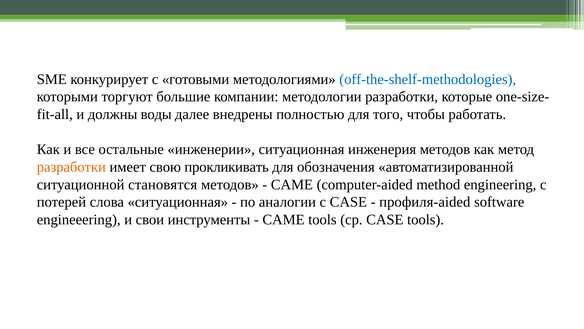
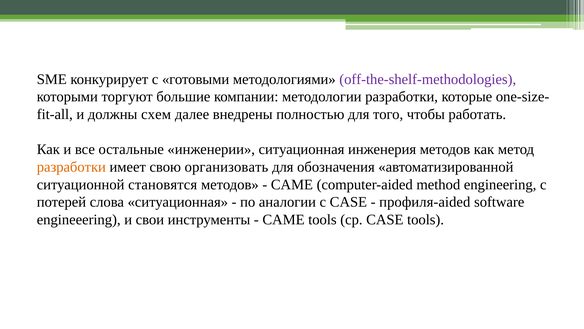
off-the-shelf-methodologies colour: blue -> purple (428, 79)
воды: воды -> схем (156, 114)
прокликивать: прокликивать -> организовать (226, 167)
